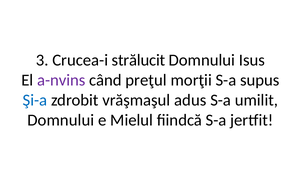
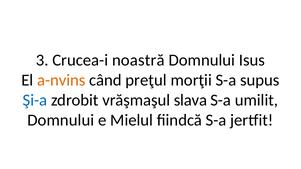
strălucit: strălucit -> noastră (138, 60)
a-nvins colour: purple -> orange (61, 80)
adus: adus -> slava (190, 100)
